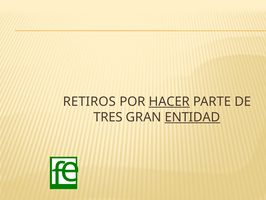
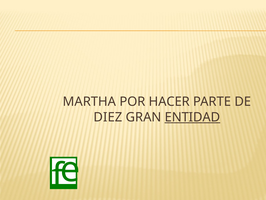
RETIROS: RETIROS -> MARTHA (89, 101)
HACER underline: present -> none (169, 101)
TRES: TRES -> DIEZ (108, 117)
